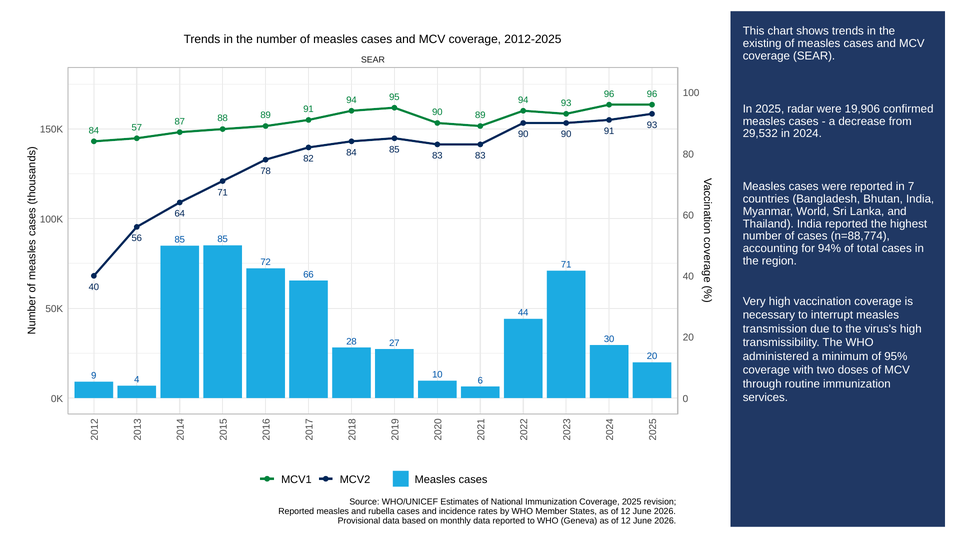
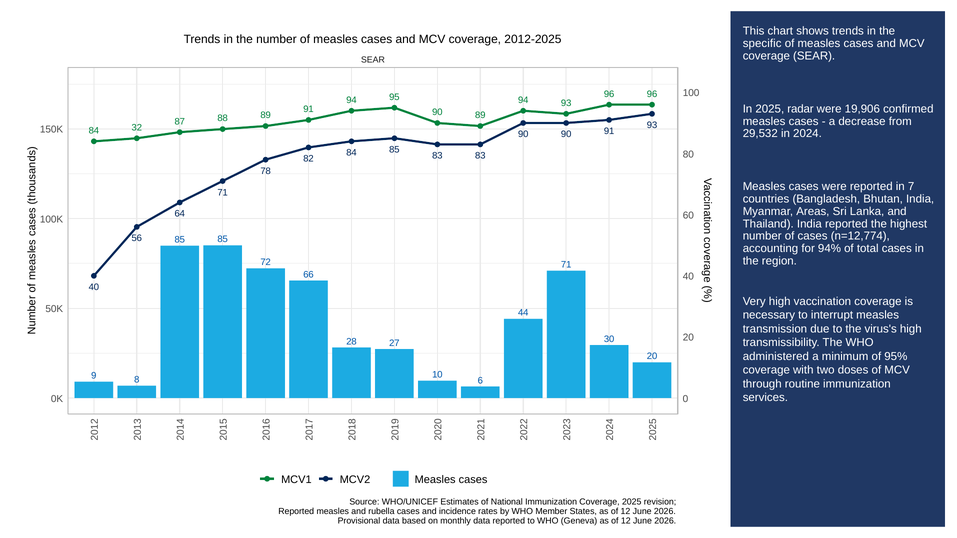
existing: existing -> specific (762, 44)
57: 57 -> 32 (137, 128)
World: World -> Areas (813, 211)
n=88,774: n=88,774 -> n=12,774 (860, 236)
9 4: 4 -> 8 (137, 380)
